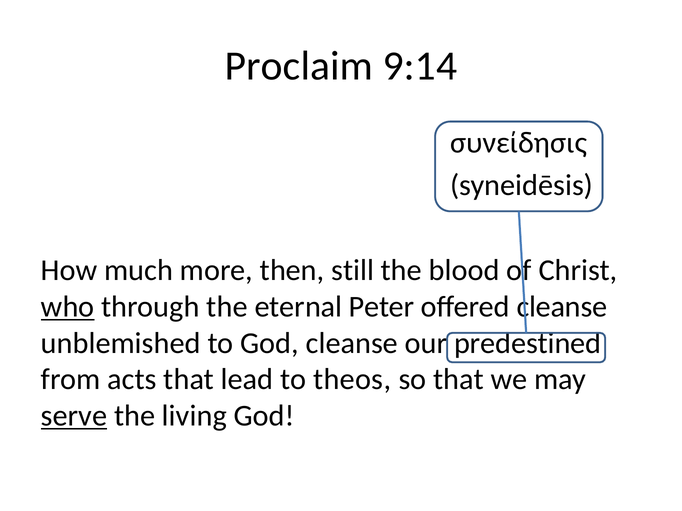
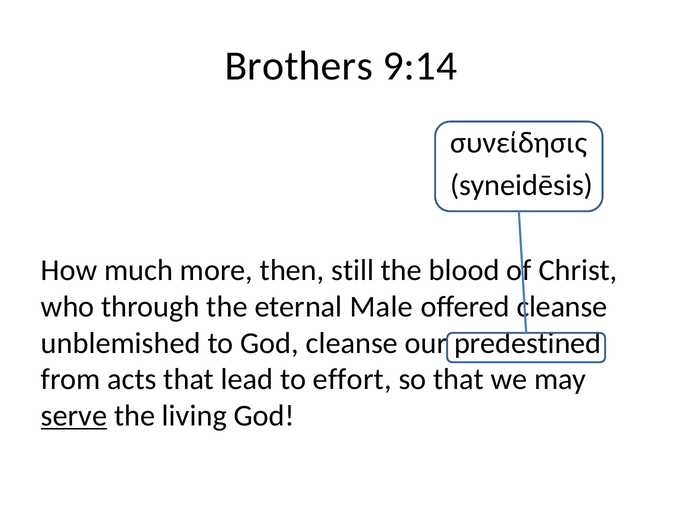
Proclaim: Proclaim -> Brothers (299, 66)
who underline: present -> none (68, 307)
Peter: Peter -> Male (381, 307)
theos: theos -> effort (352, 380)
